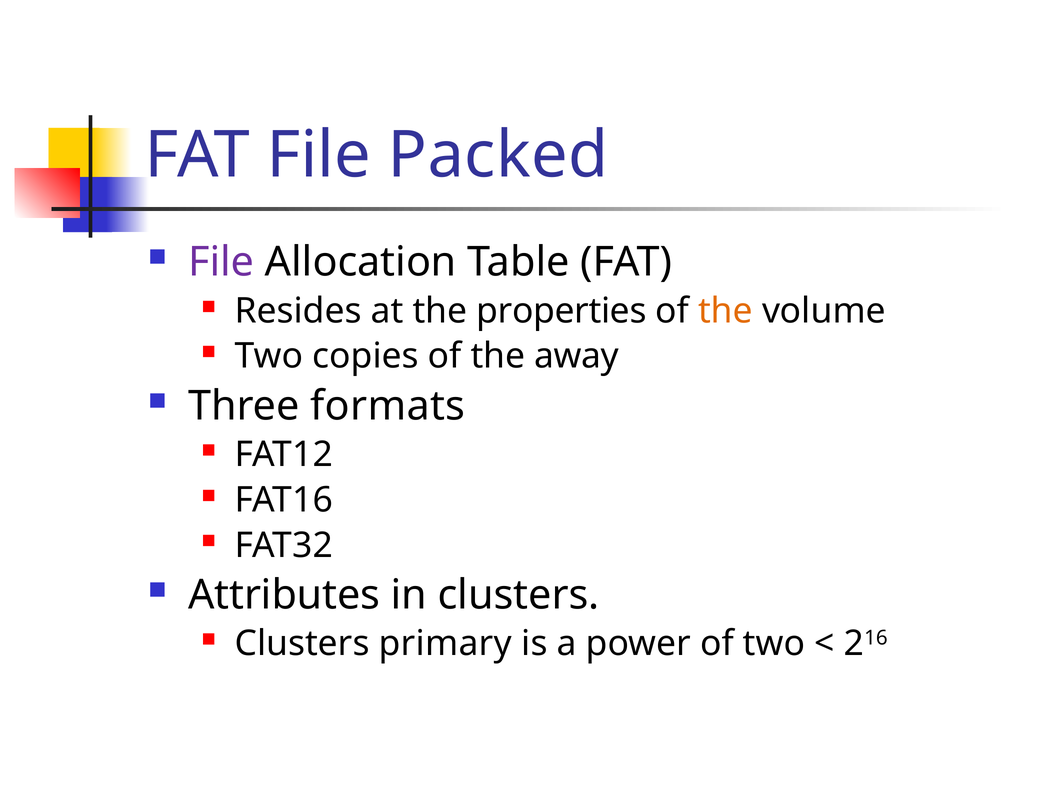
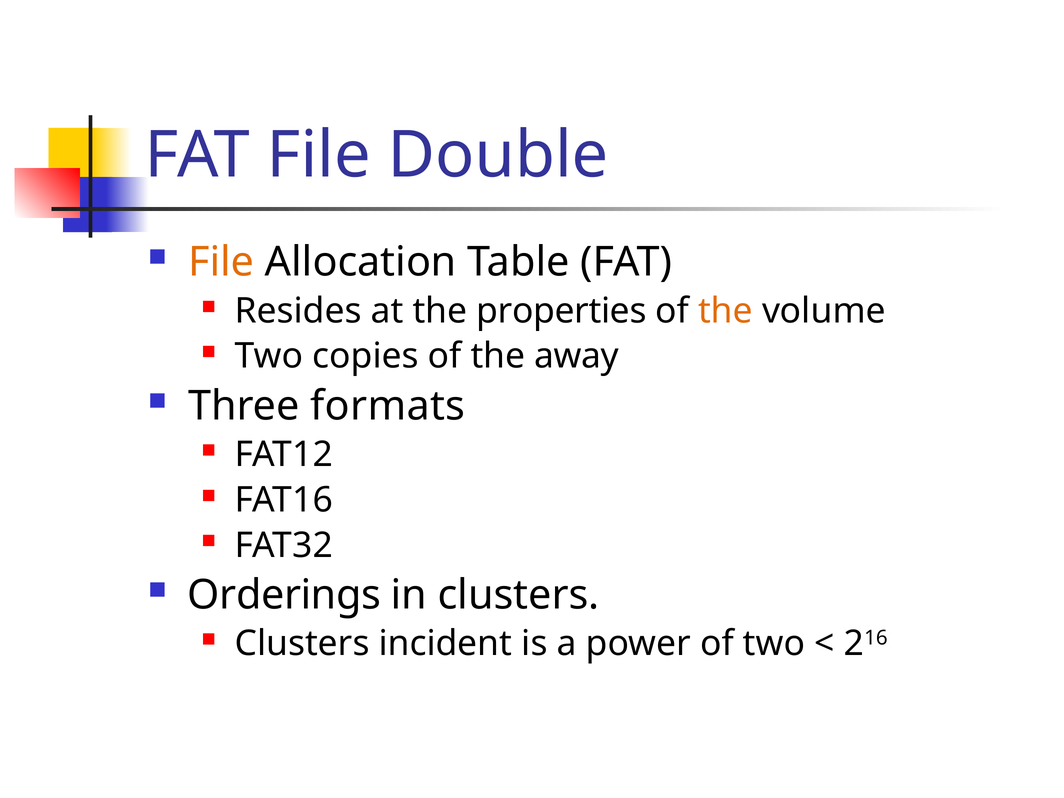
Packed: Packed -> Double (498, 155)
File colour: purple -> orange (221, 262)
Attributes: Attributes -> Orderings (284, 595)
primary: primary -> incident (445, 644)
